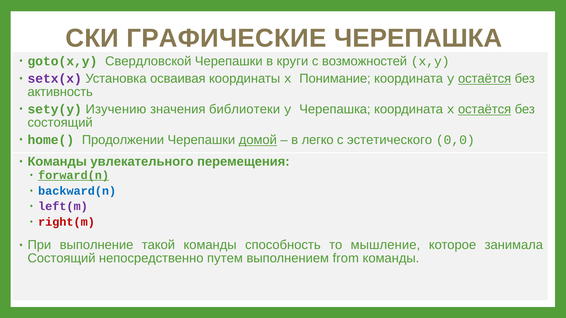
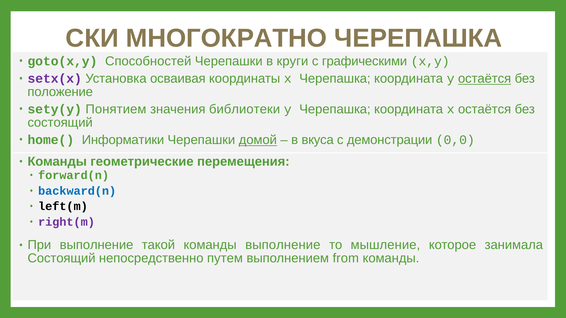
ГРАФИЧЕСКИЕ: ГРАФИЧЕСКИЕ -> МНОГОКРАТНО (227, 38)
Свердловской: Свердловской -> Способностей (148, 61)
возможностей: возможностей -> графическими (365, 61)
x Понимание: Понимание -> Черепашка (335, 79)
активность: активность -> положение (60, 92)
Изучению: Изучению -> Понятием (116, 109)
остаётся underline: present -> none (485, 109)
Продолжении: Продолжении -> Информатики (123, 140)
легко: легко -> вкуса (318, 140)
эстетического: эстетического -> демонстрации (390, 140)
увлекательного: увлекательного -> геометрические (142, 162)
forward(n underline: present -> none (74, 176)
left(m colour: purple -> black (63, 207)
right(m colour: red -> purple (66, 222)
команды способность: способность -> выполнение (283, 245)
